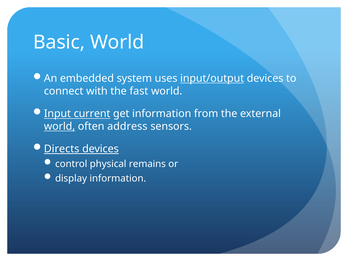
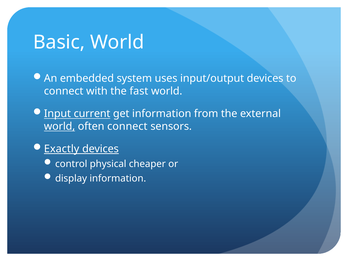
input/output underline: present -> none (212, 78)
often address: address -> connect (127, 126)
Directs: Directs -> Exactly (62, 149)
remains: remains -> cheaper (147, 164)
